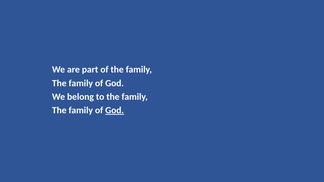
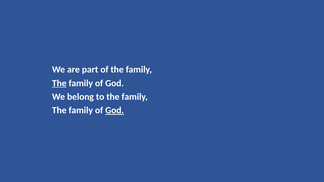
The underline: none -> present (59, 83)
